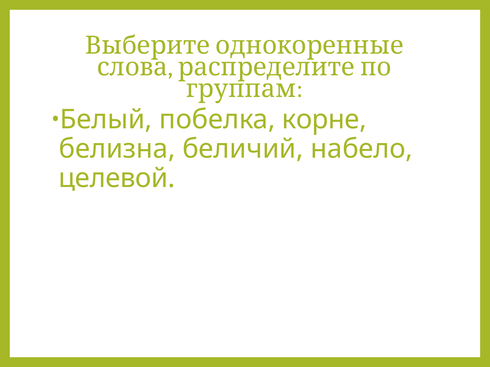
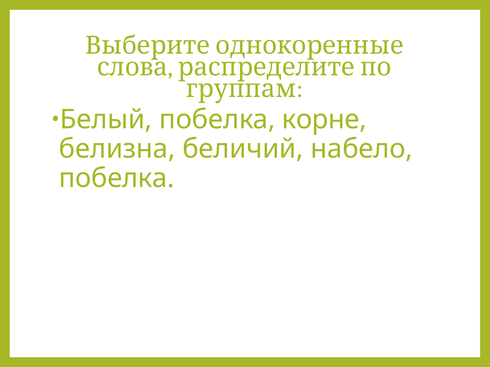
целевой: целевой -> побелка (117, 179)
